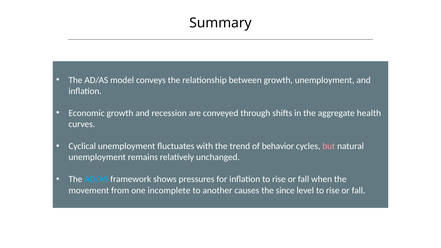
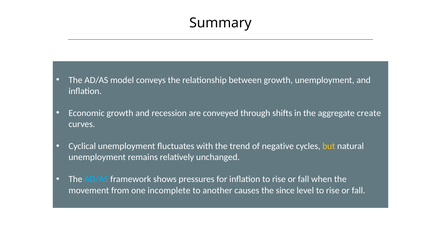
health: health -> create (369, 113)
behavior: behavior -> negative (278, 146)
but colour: pink -> yellow (329, 146)
